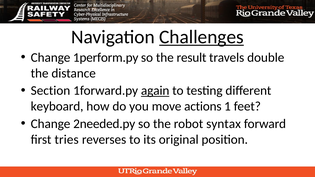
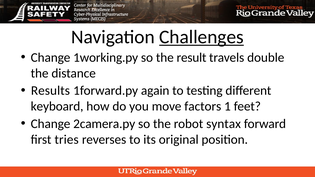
1perform.py: 1perform.py -> 1working.py (106, 58)
Section: Section -> Results (50, 91)
again underline: present -> none (155, 91)
actions: actions -> factors (203, 106)
2needed.py: 2needed.py -> 2camera.py (104, 124)
